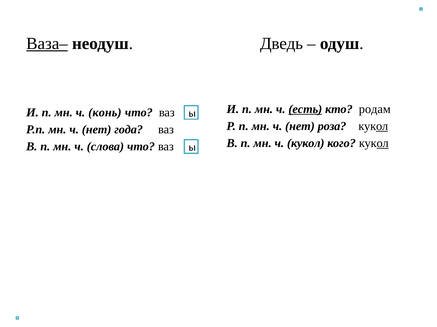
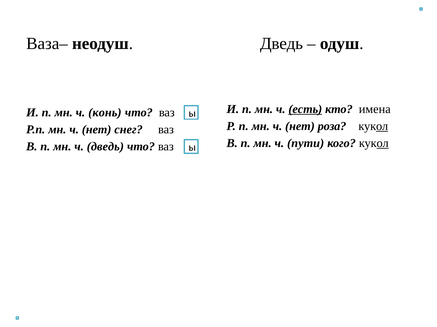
Ваза– underline: present -> none (47, 44)
родам: родам -> имена (375, 109)
года: года -> снег (129, 130)
ч кукол: кукол -> пути (306, 143)
ч слова: слова -> дведь (105, 147)
